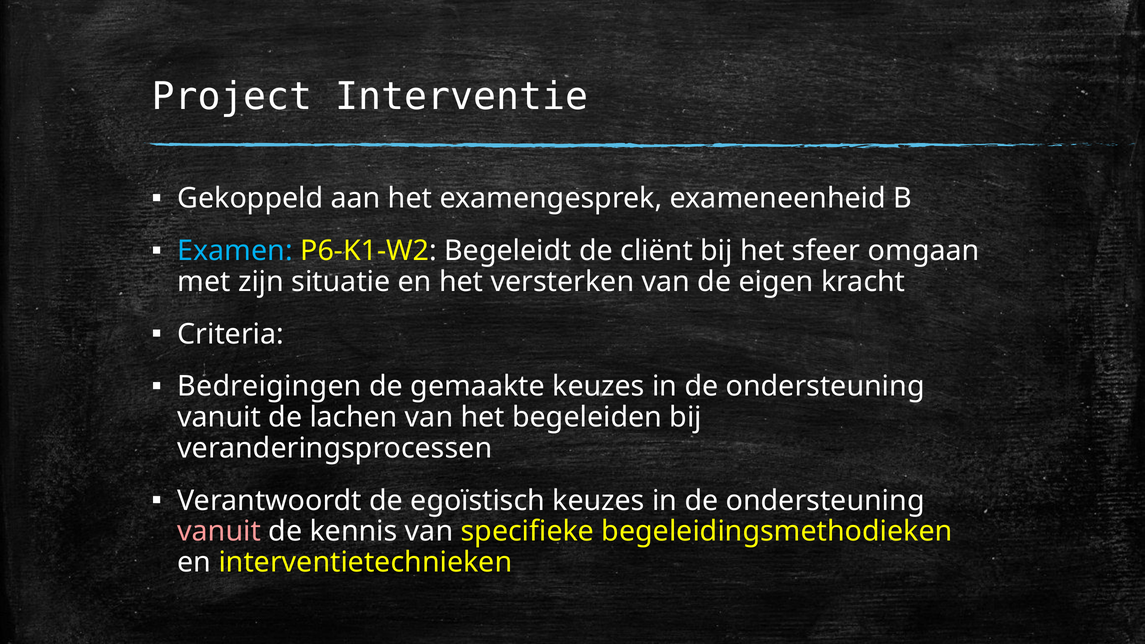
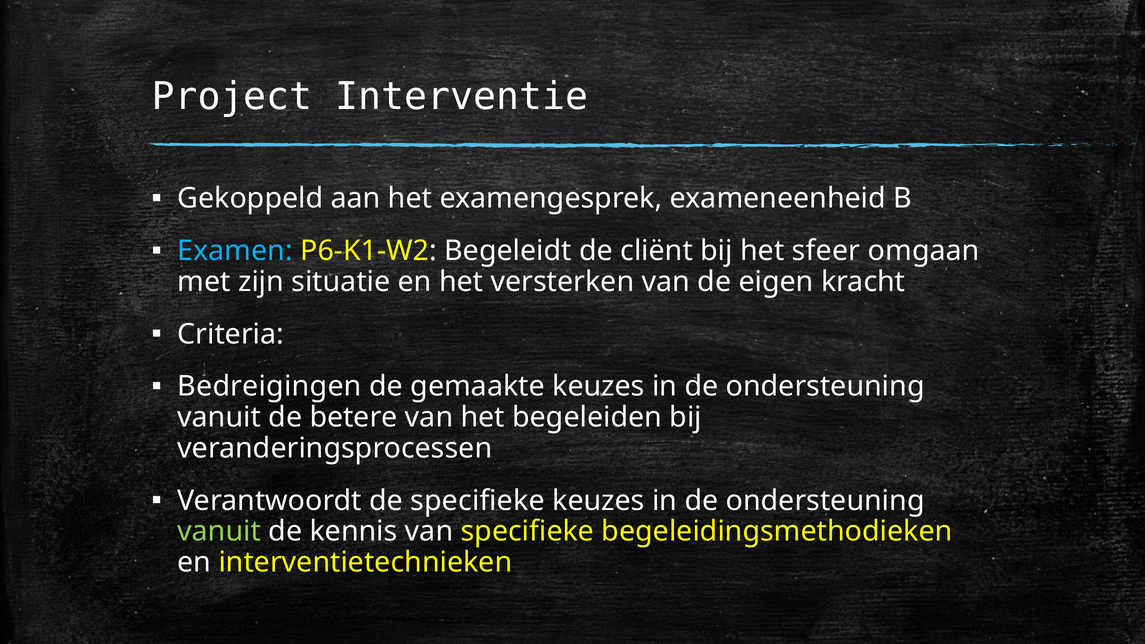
lachen: lachen -> betere (354, 418)
de egoïstisch: egoïstisch -> specifieke (478, 501)
vanuit colour: pink -> light green (219, 532)
